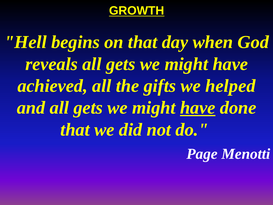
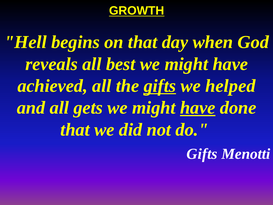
reveals all gets: gets -> best (121, 64)
gifts underline: none -> present (160, 86)
Page: Page -> Gifts (202, 154)
